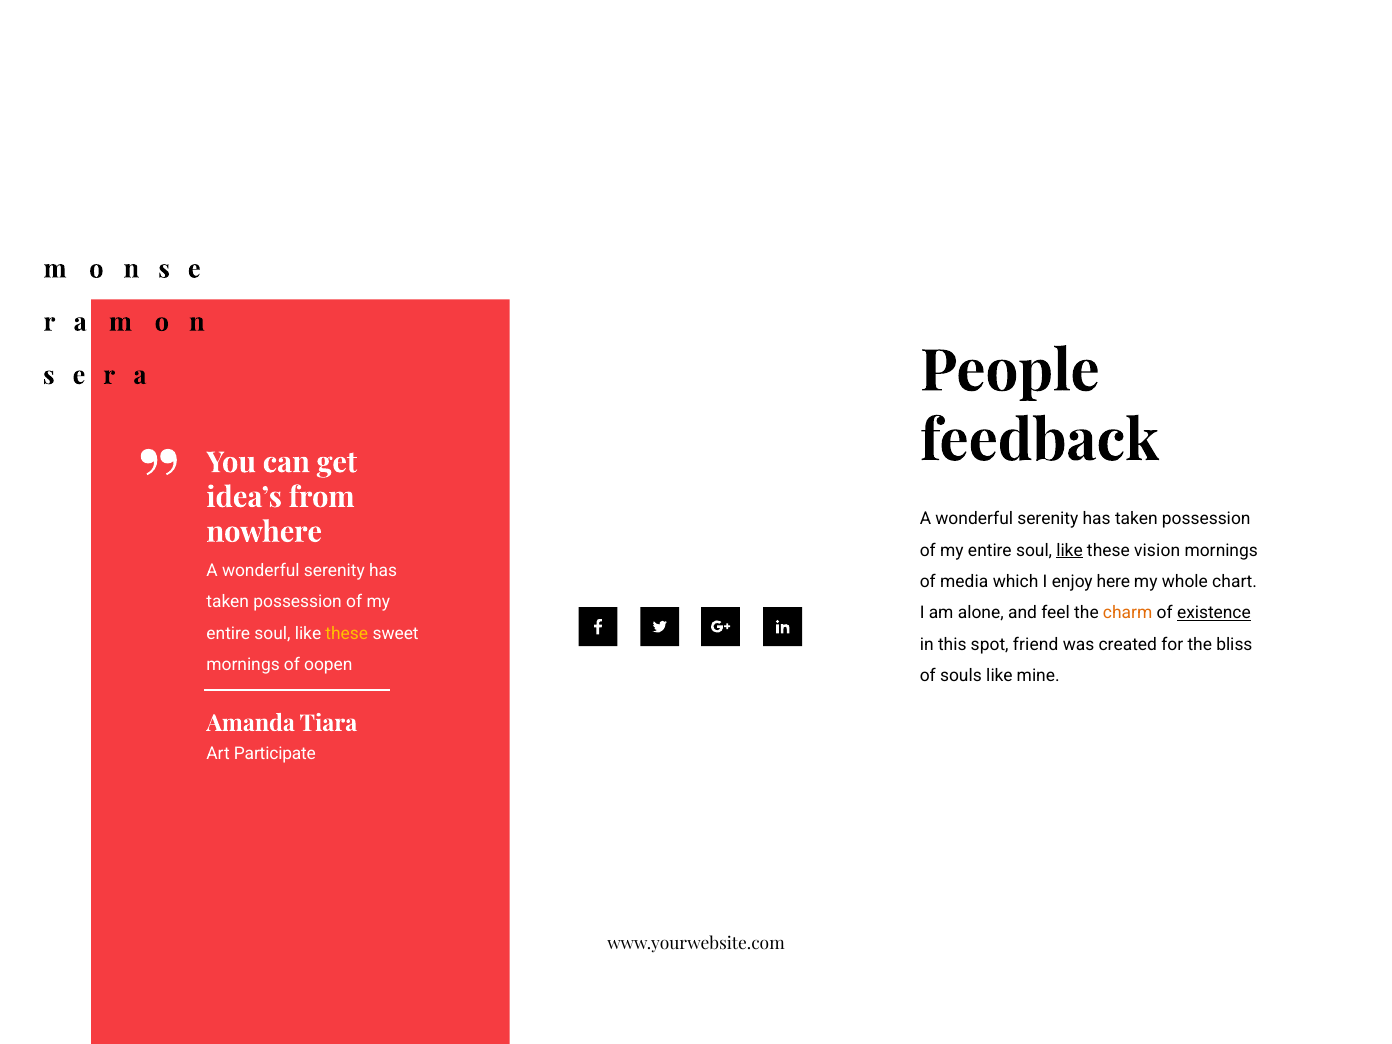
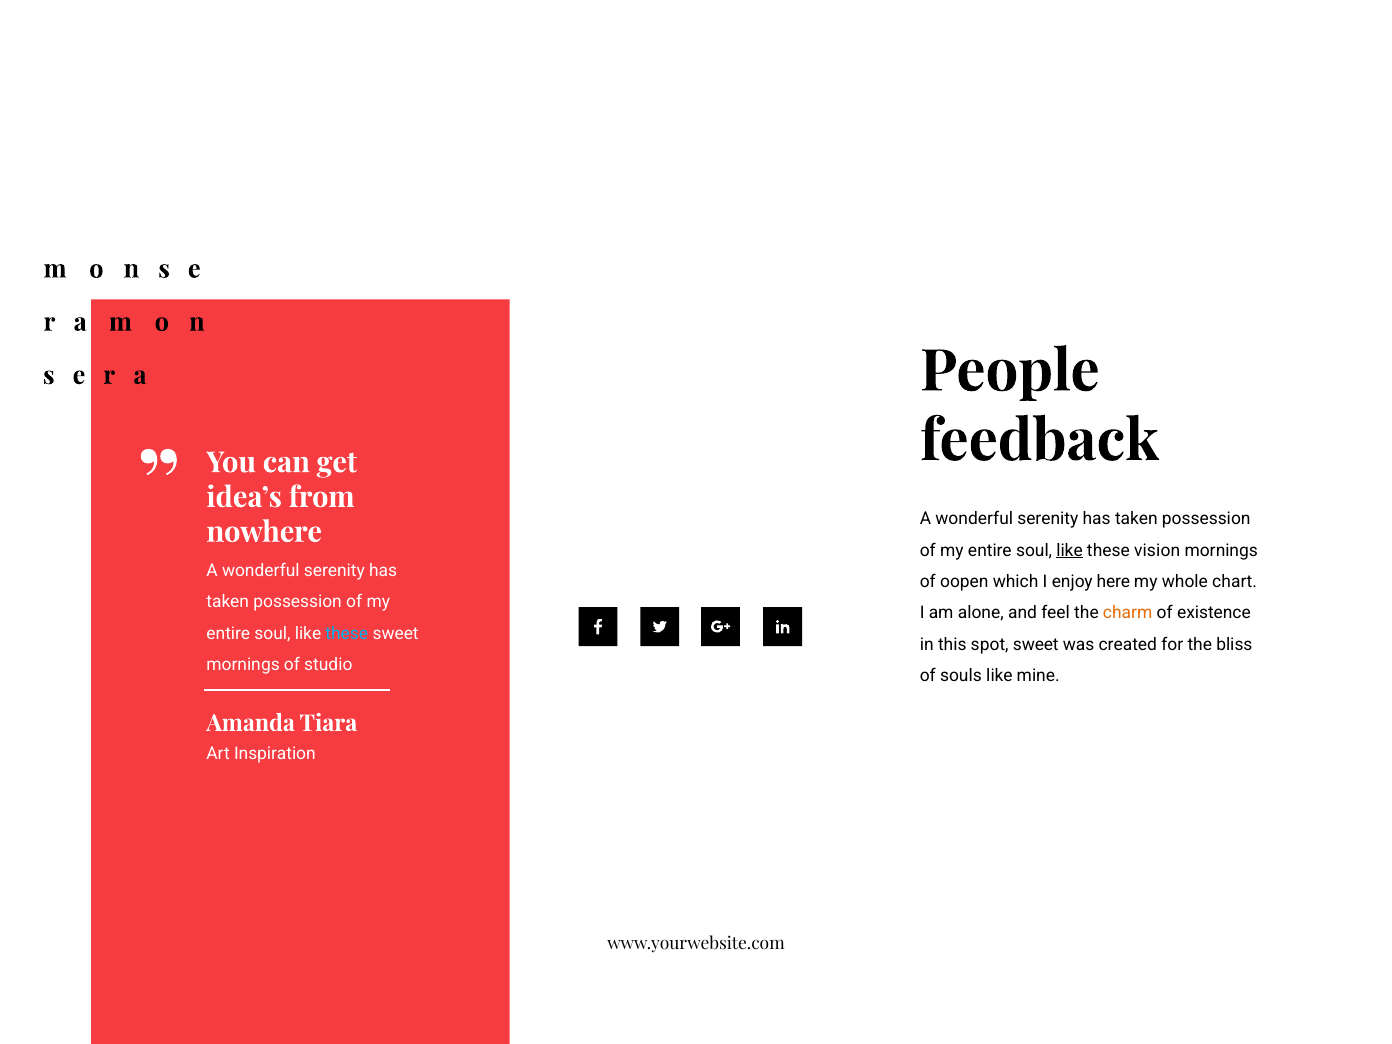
of media: media -> oopen (964, 582)
existence underline: present -> none (1214, 613)
these colour: yellow -> light blue (347, 634)
spot friend: friend -> sweet (1036, 644)
oopen: oopen -> studio (328, 665)
Participate: Participate -> Inspiration (275, 754)
